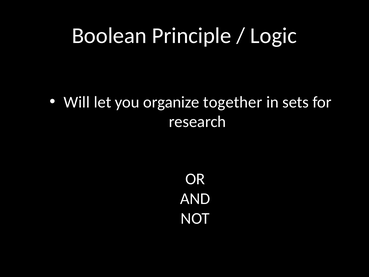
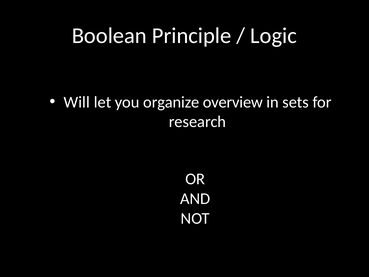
together: together -> overview (233, 102)
